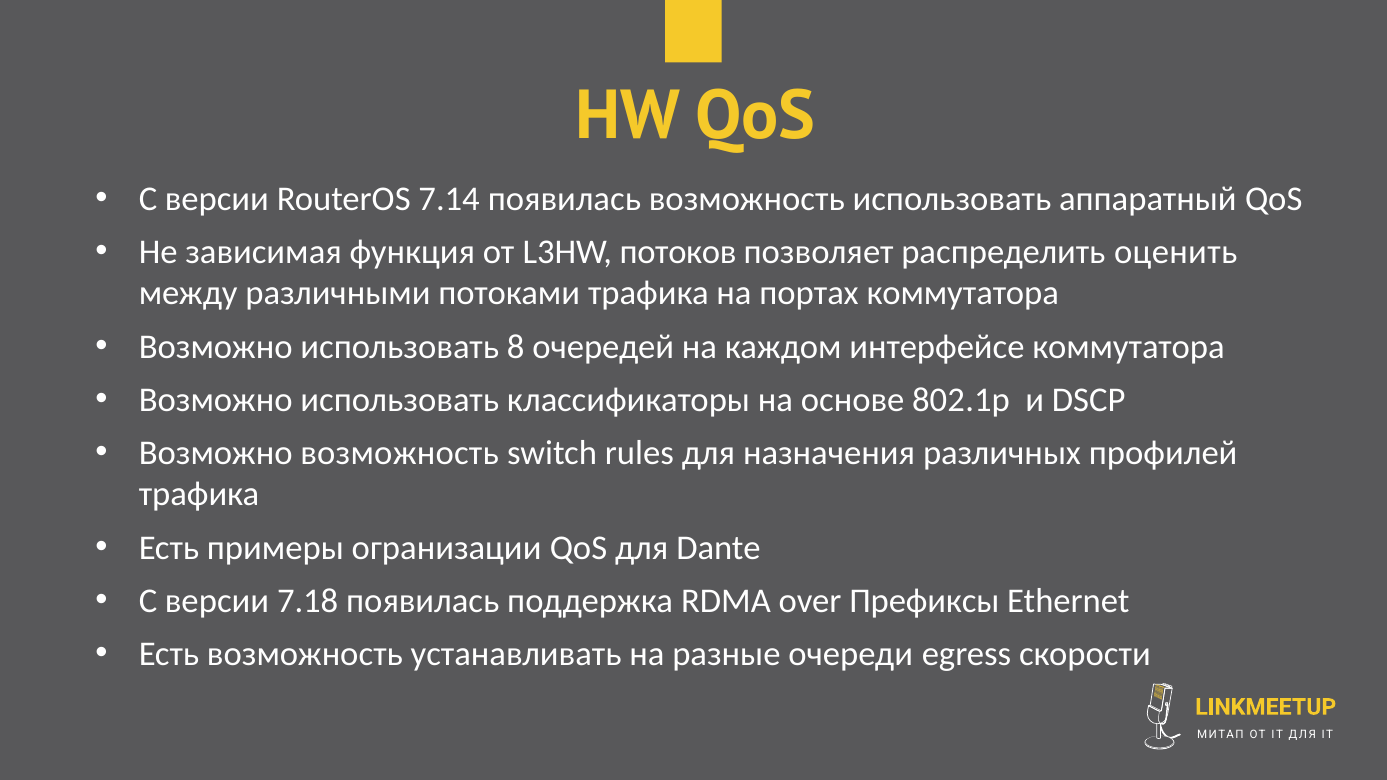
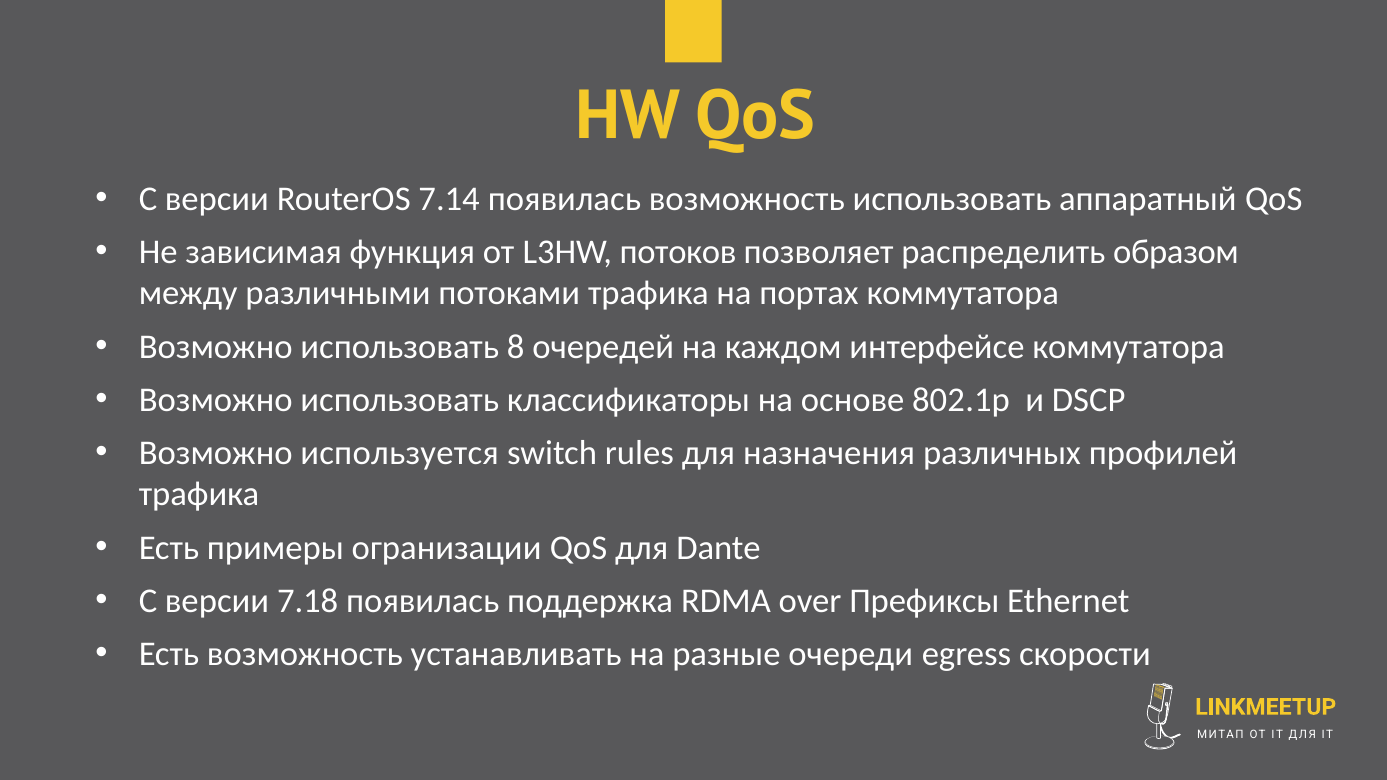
оценить: оценить -> образом (1176, 252)
Возможно возможность: возможность -> используется (400, 453)
